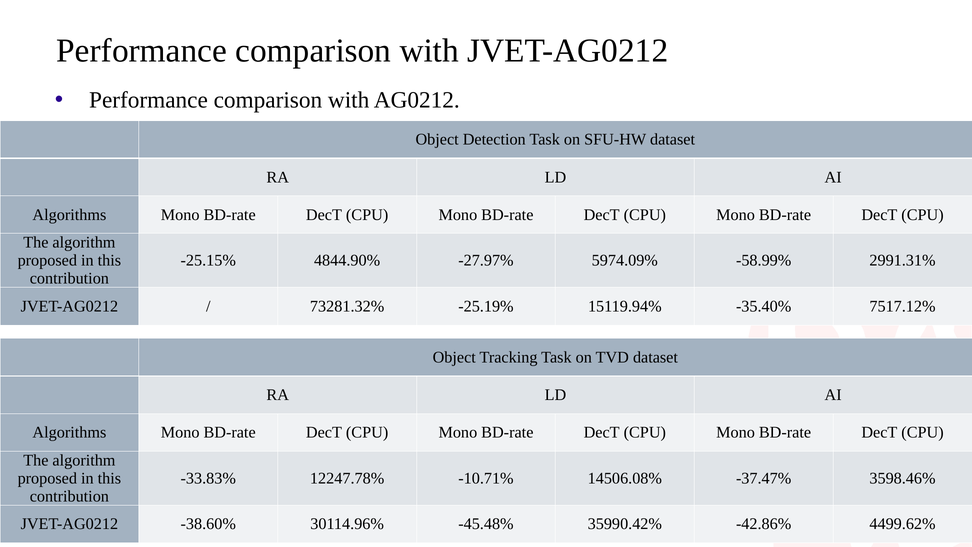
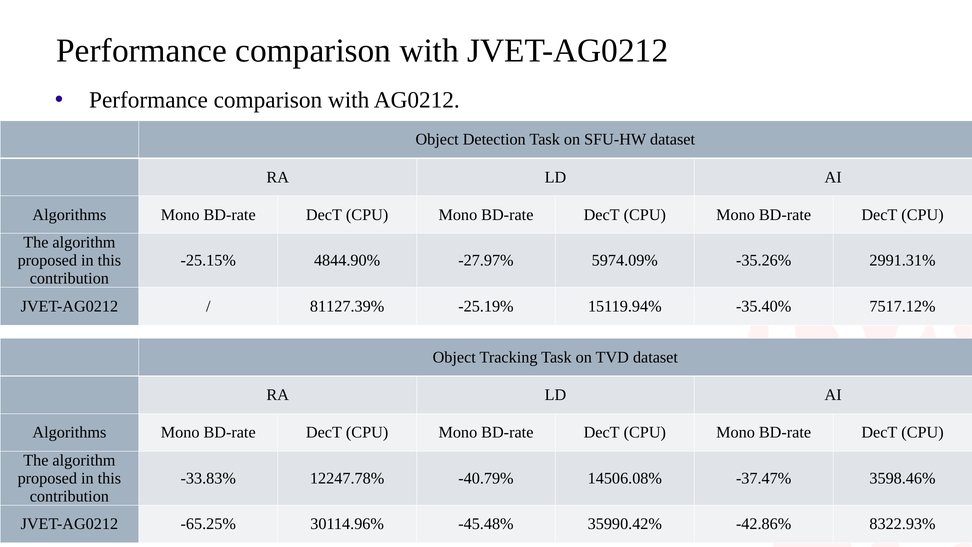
-58.99%: -58.99% -> -35.26% (764, 260)
73281.32%: 73281.32% -> 81127.39% (347, 306)
-10.71%: -10.71% -> -40.79% (486, 478)
-38.60%: -38.60% -> -65.25% (208, 524)
4499.62%: 4499.62% -> 8322.93% (903, 524)
